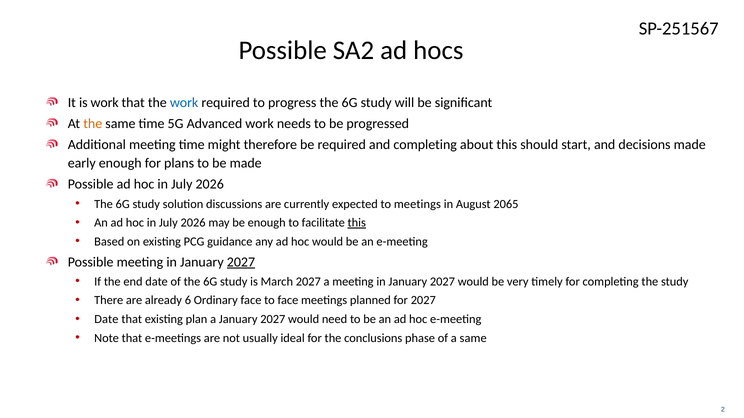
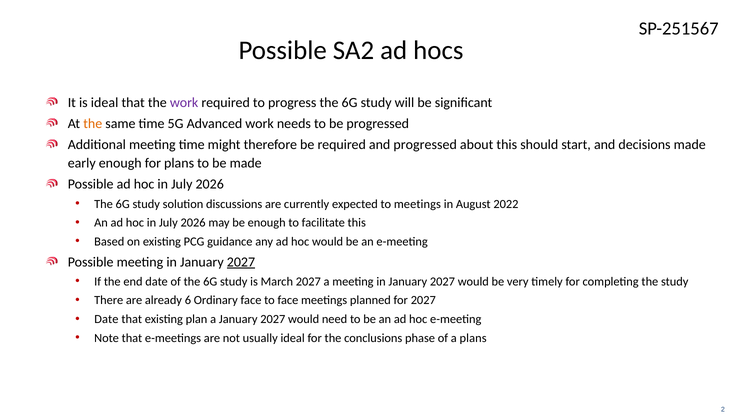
is work: work -> ideal (105, 103)
work colour: blue -> purple (184, 103)
and completing: completing -> progressed (425, 145)
2065: 2065 -> 2022 (506, 204)
this underline: present -> none (357, 223)
a same: same -> plans (473, 338)
